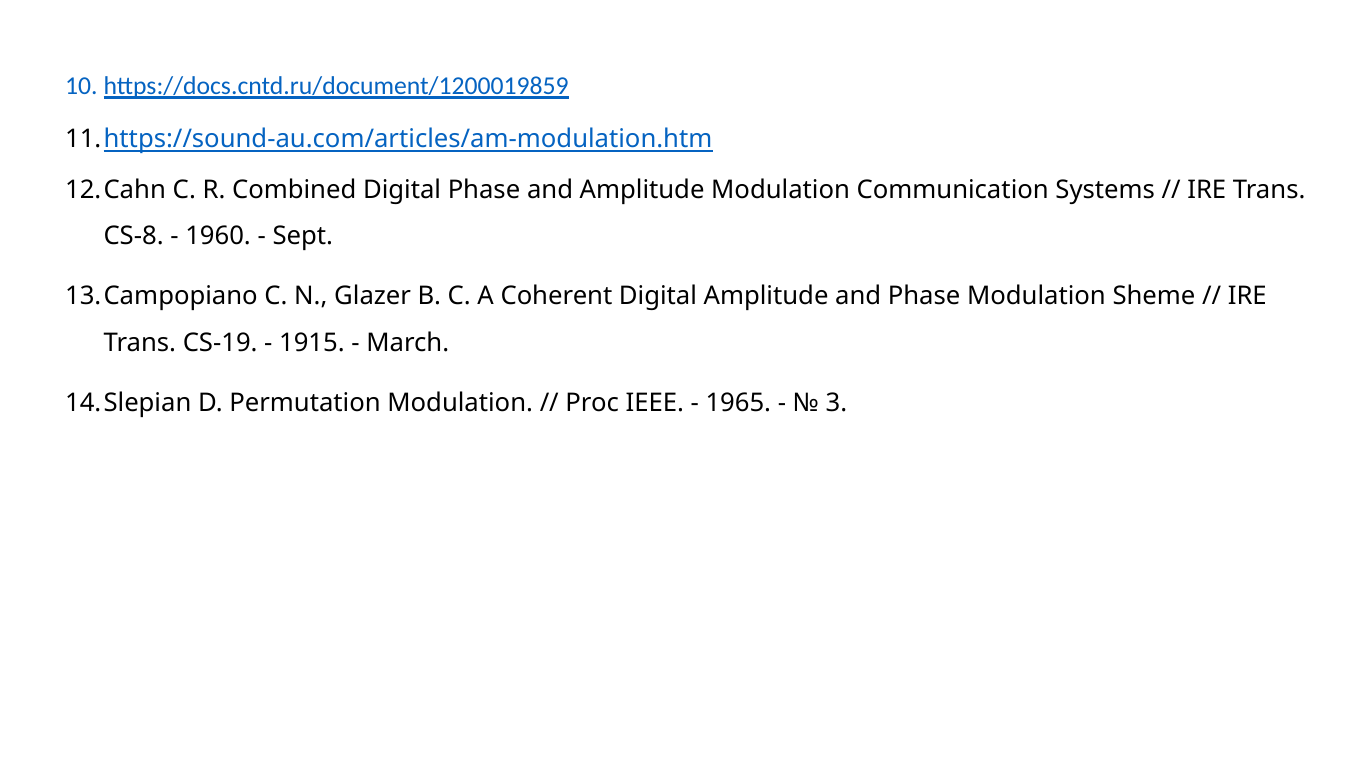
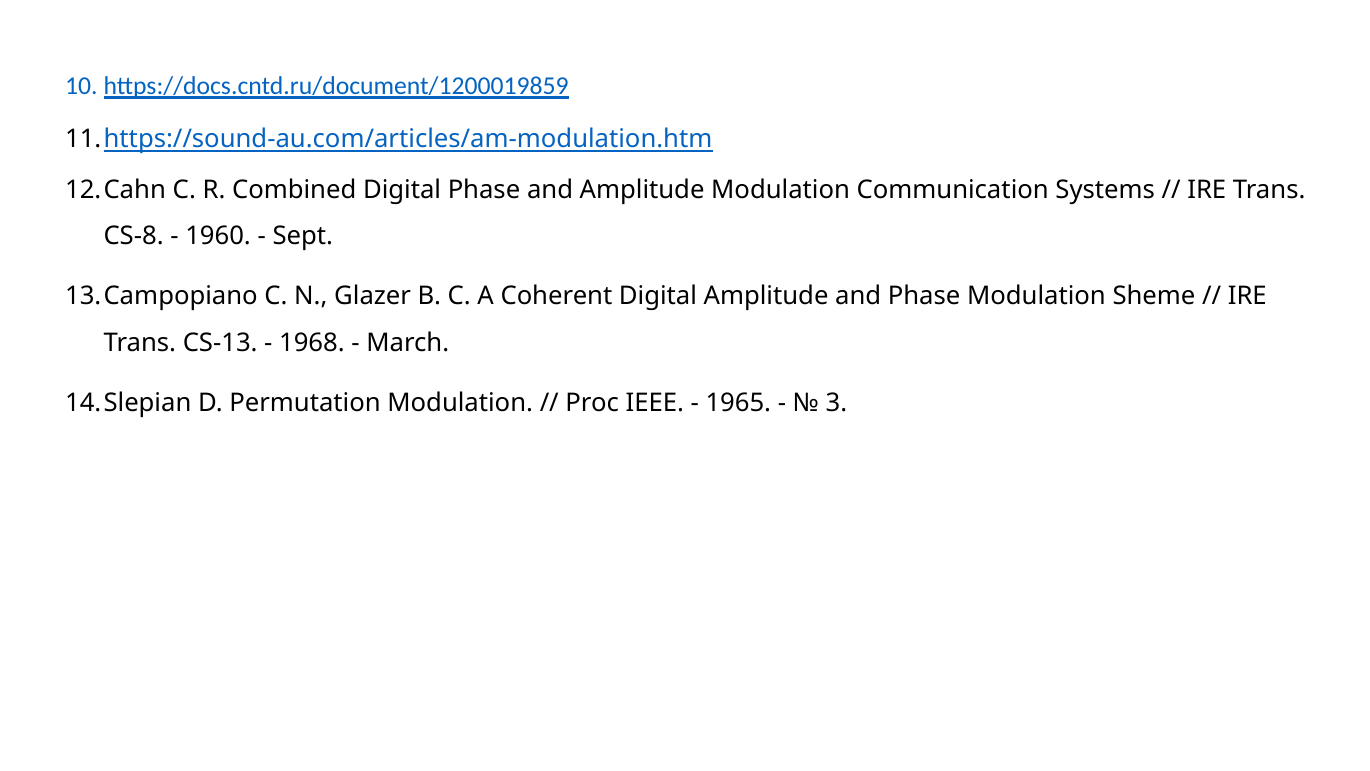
CS-19: CS-19 -> CS-13 (220, 343)
1915: 1915 -> 1968 (312, 343)
